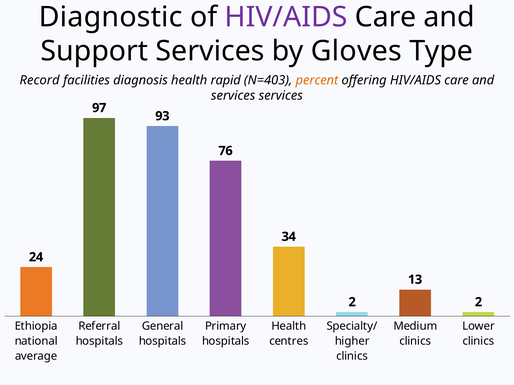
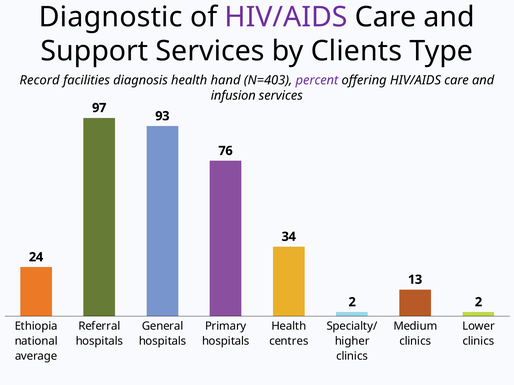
Gloves: Gloves -> Clients (356, 51)
rapid: rapid -> hand (226, 80)
percent colour: orange -> purple (317, 80)
services: services -> infusion (233, 96)
